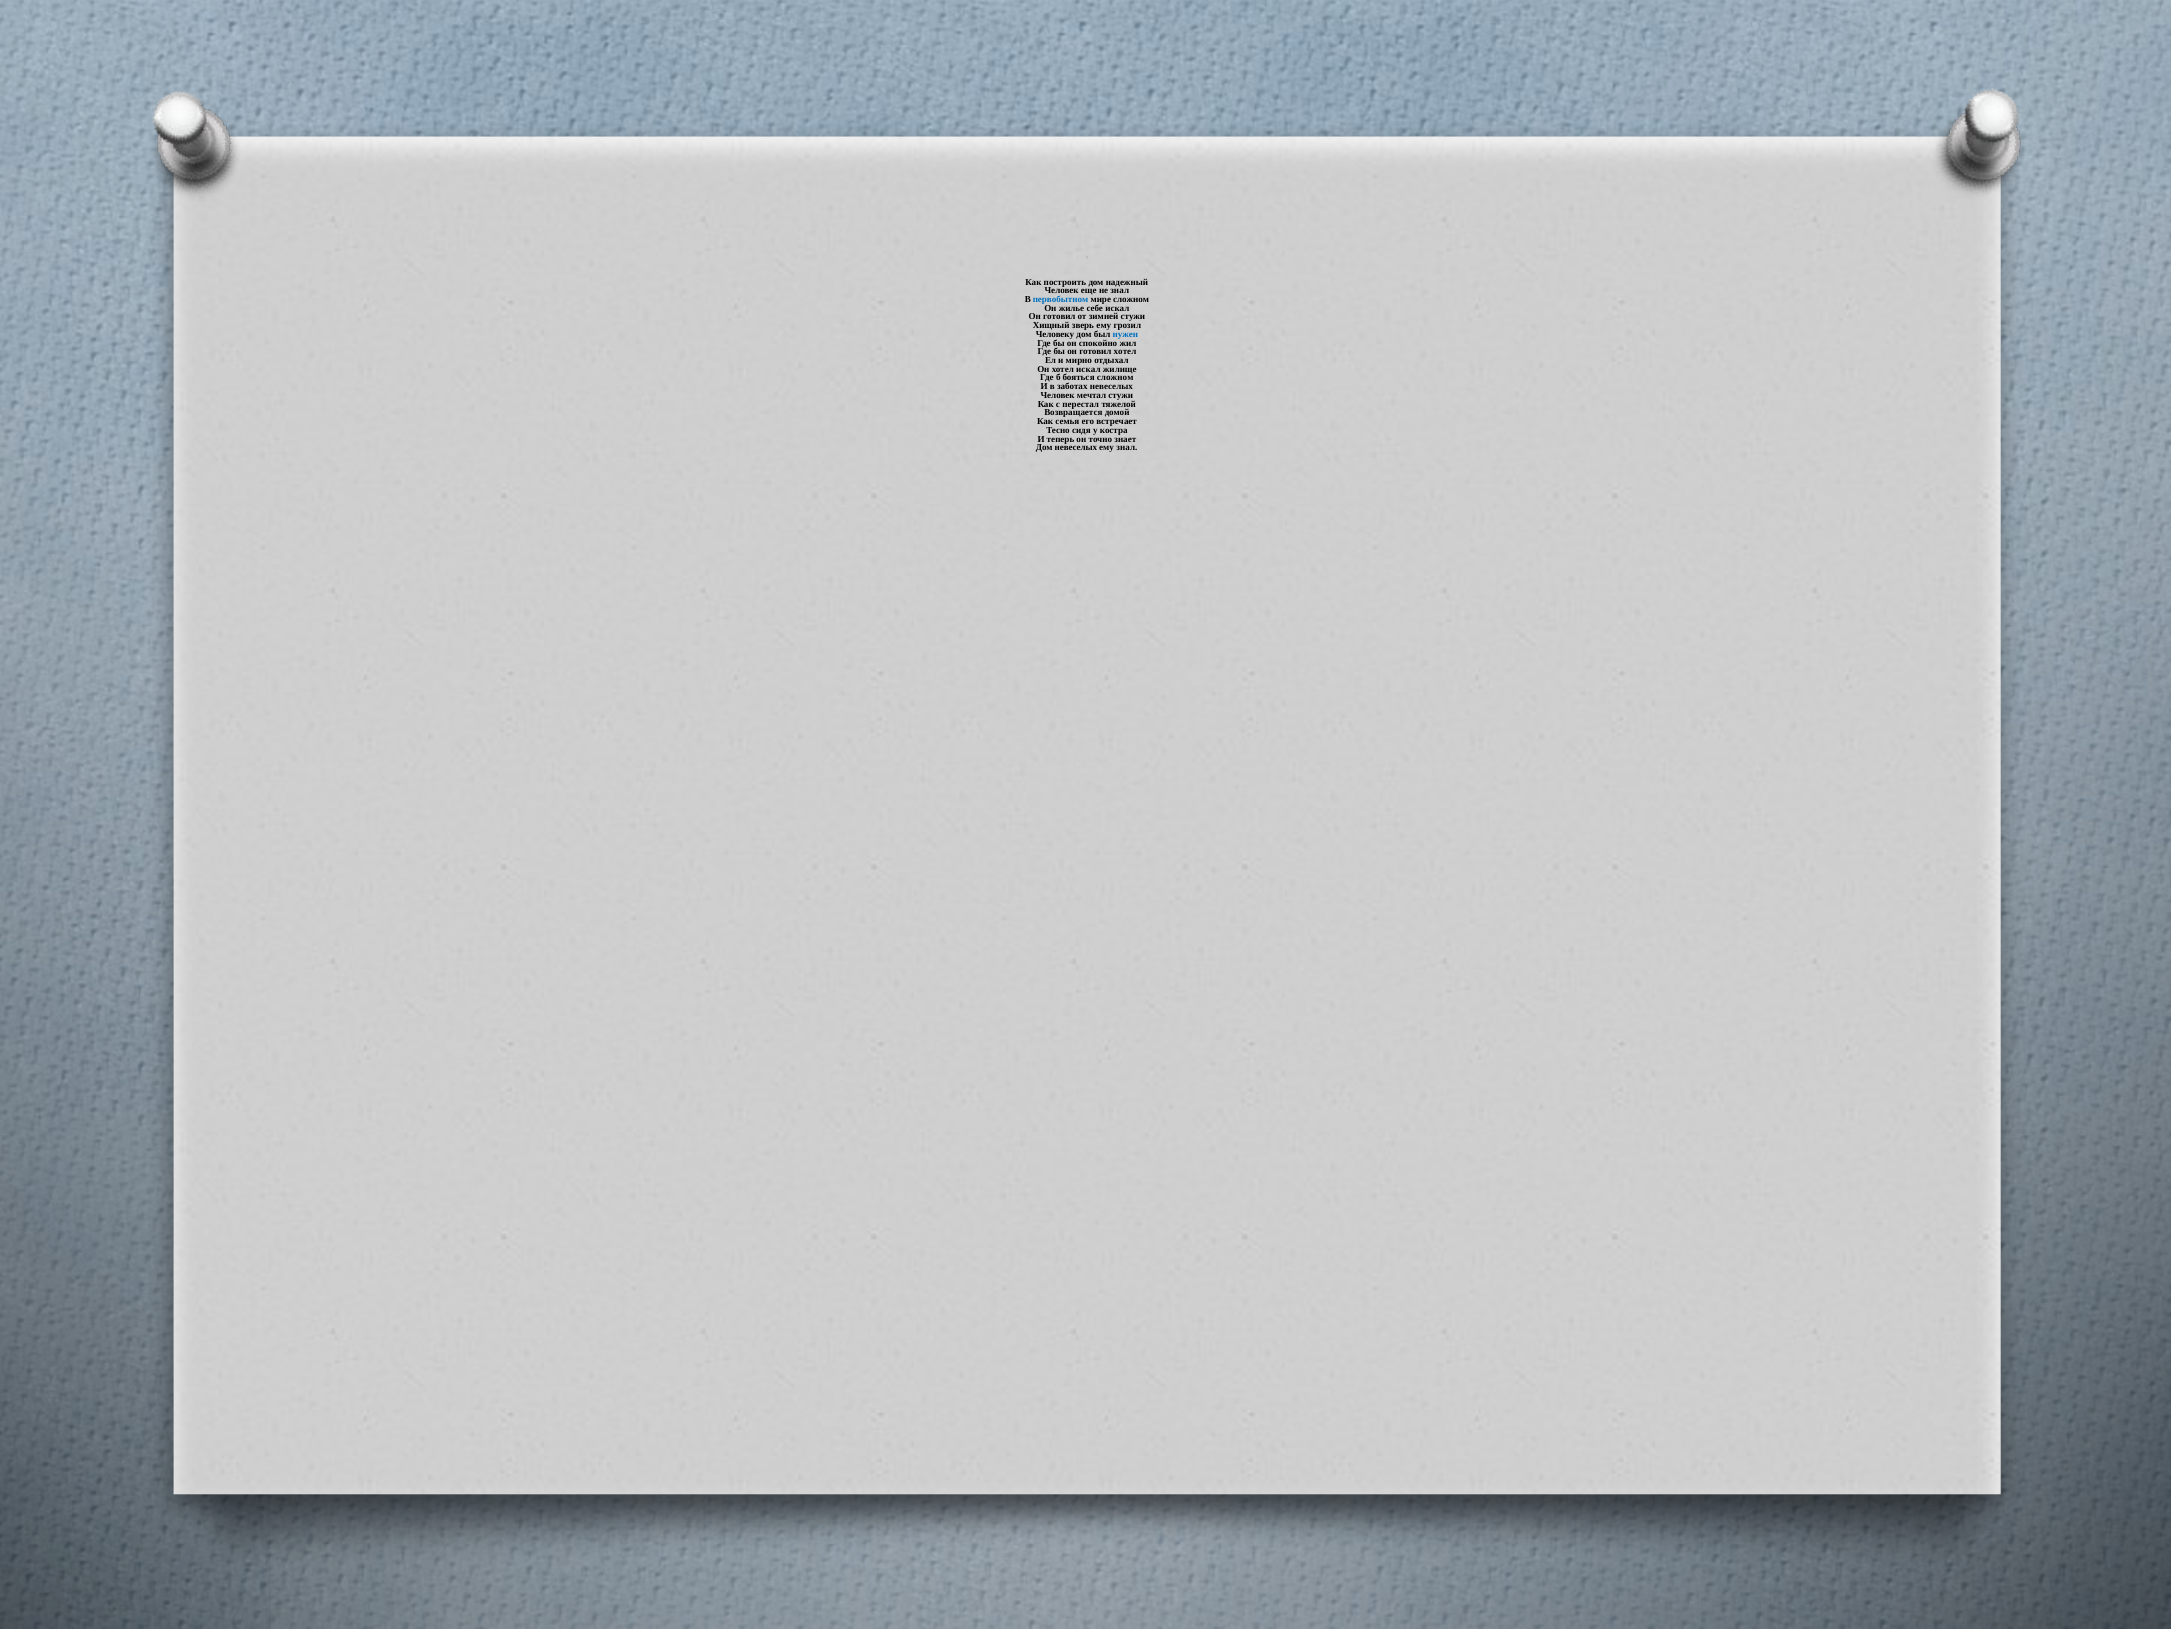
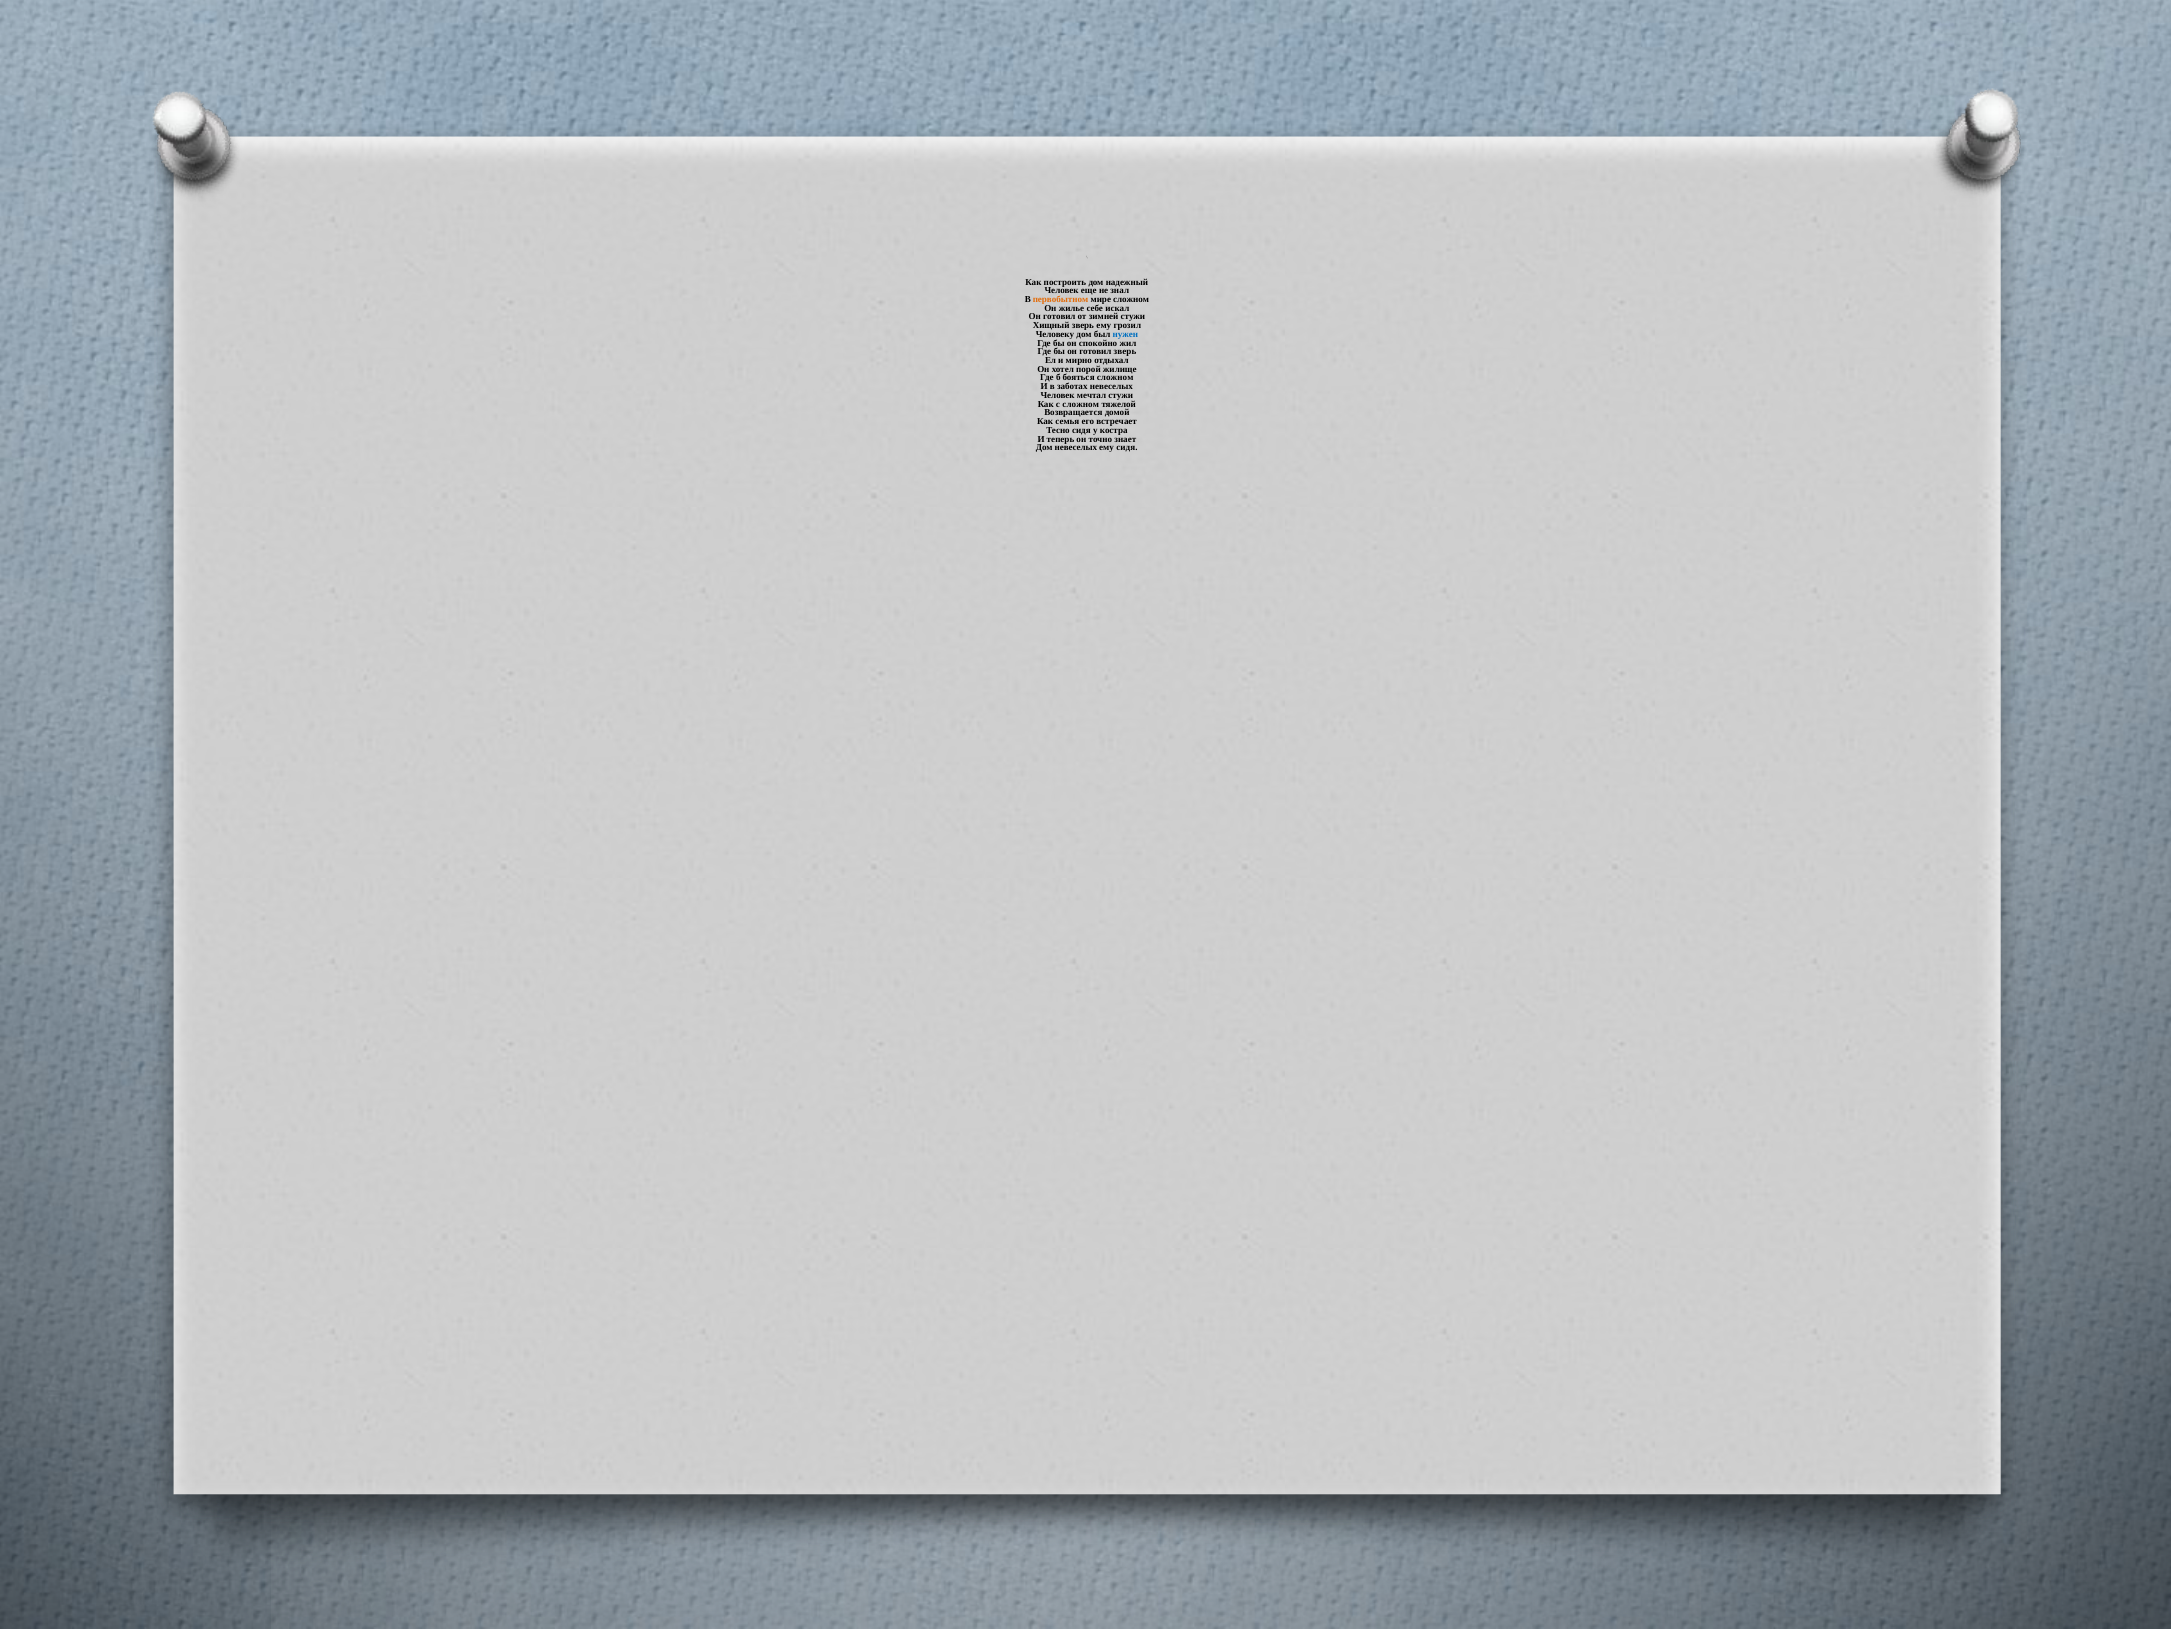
первобытном colour: blue -> orange (1061, 299)
готовил хотел: хотел -> зверь (1125, 352)
хотел искал: искал -> порой (1088, 369)
с перестал: перестал -> сложном (1081, 404)
ему знал: знал -> сидя (1127, 448)
